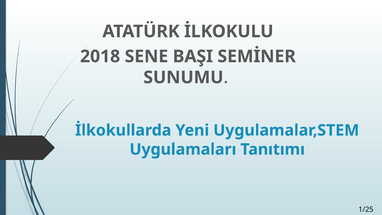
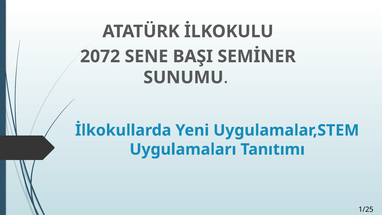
2018: 2018 -> 2072 (100, 56)
